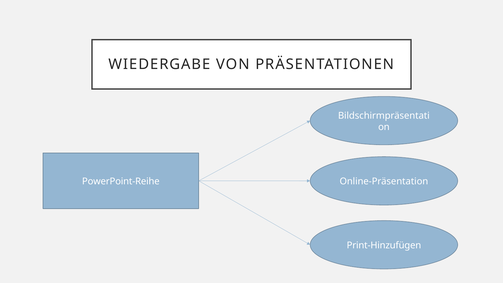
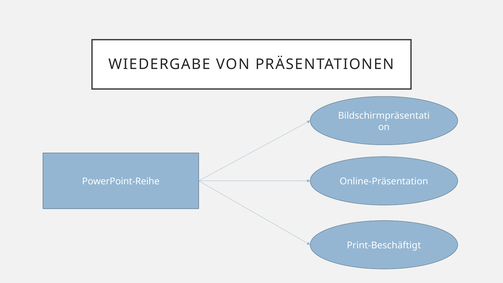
Print-Hinzufügen: Print-Hinzufügen -> Print-Beschäftigt (384, 245)
